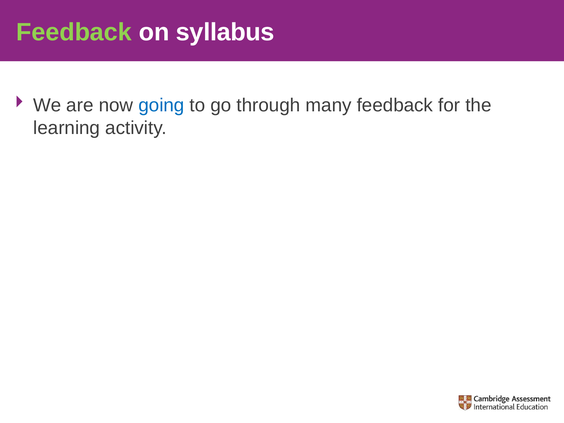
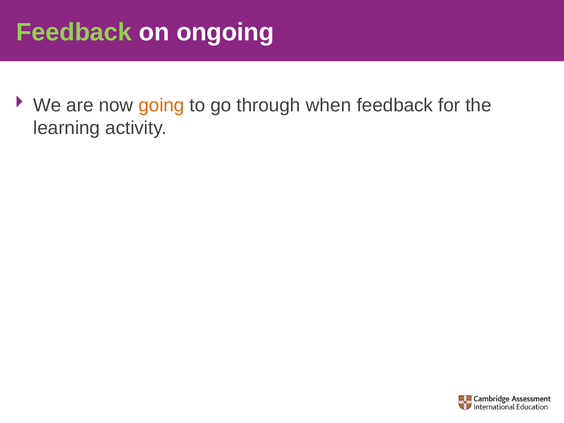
syllabus: syllabus -> ongoing (225, 32)
going colour: blue -> orange (161, 105)
many: many -> when (328, 105)
